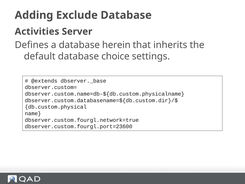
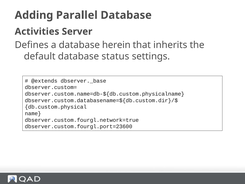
Exclude: Exclude -> Parallel (77, 15)
choice: choice -> status (115, 56)
